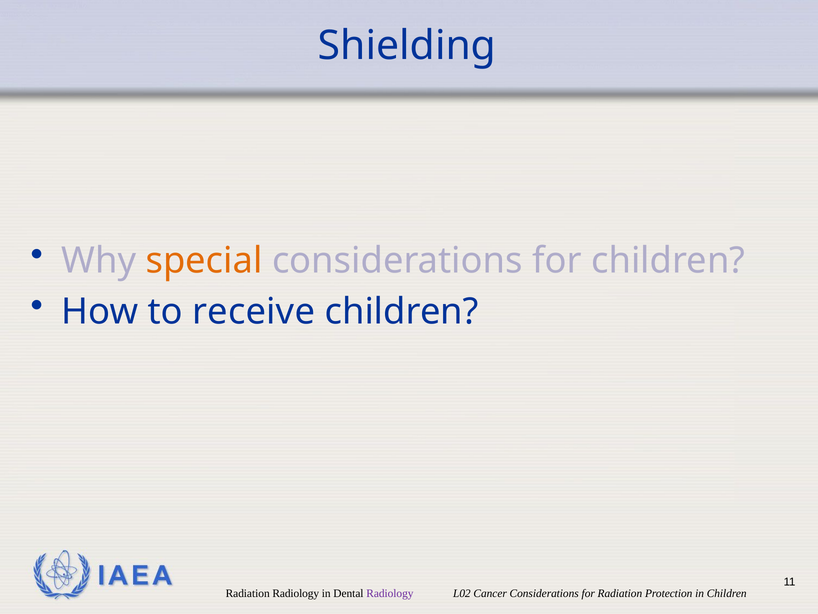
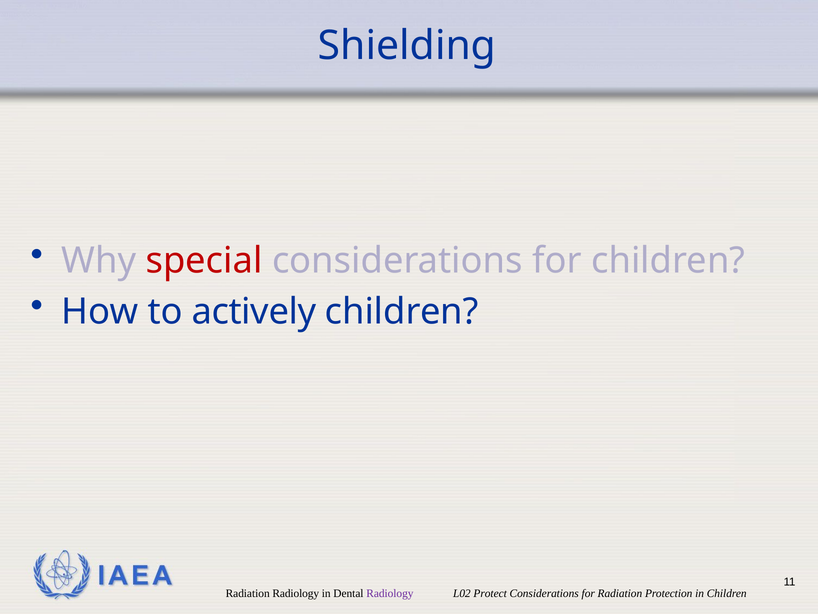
special colour: orange -> red (204, 261)
receive: receive -> actively (254, 311)
Cancer: Cancer -> Protect (490, 593)
